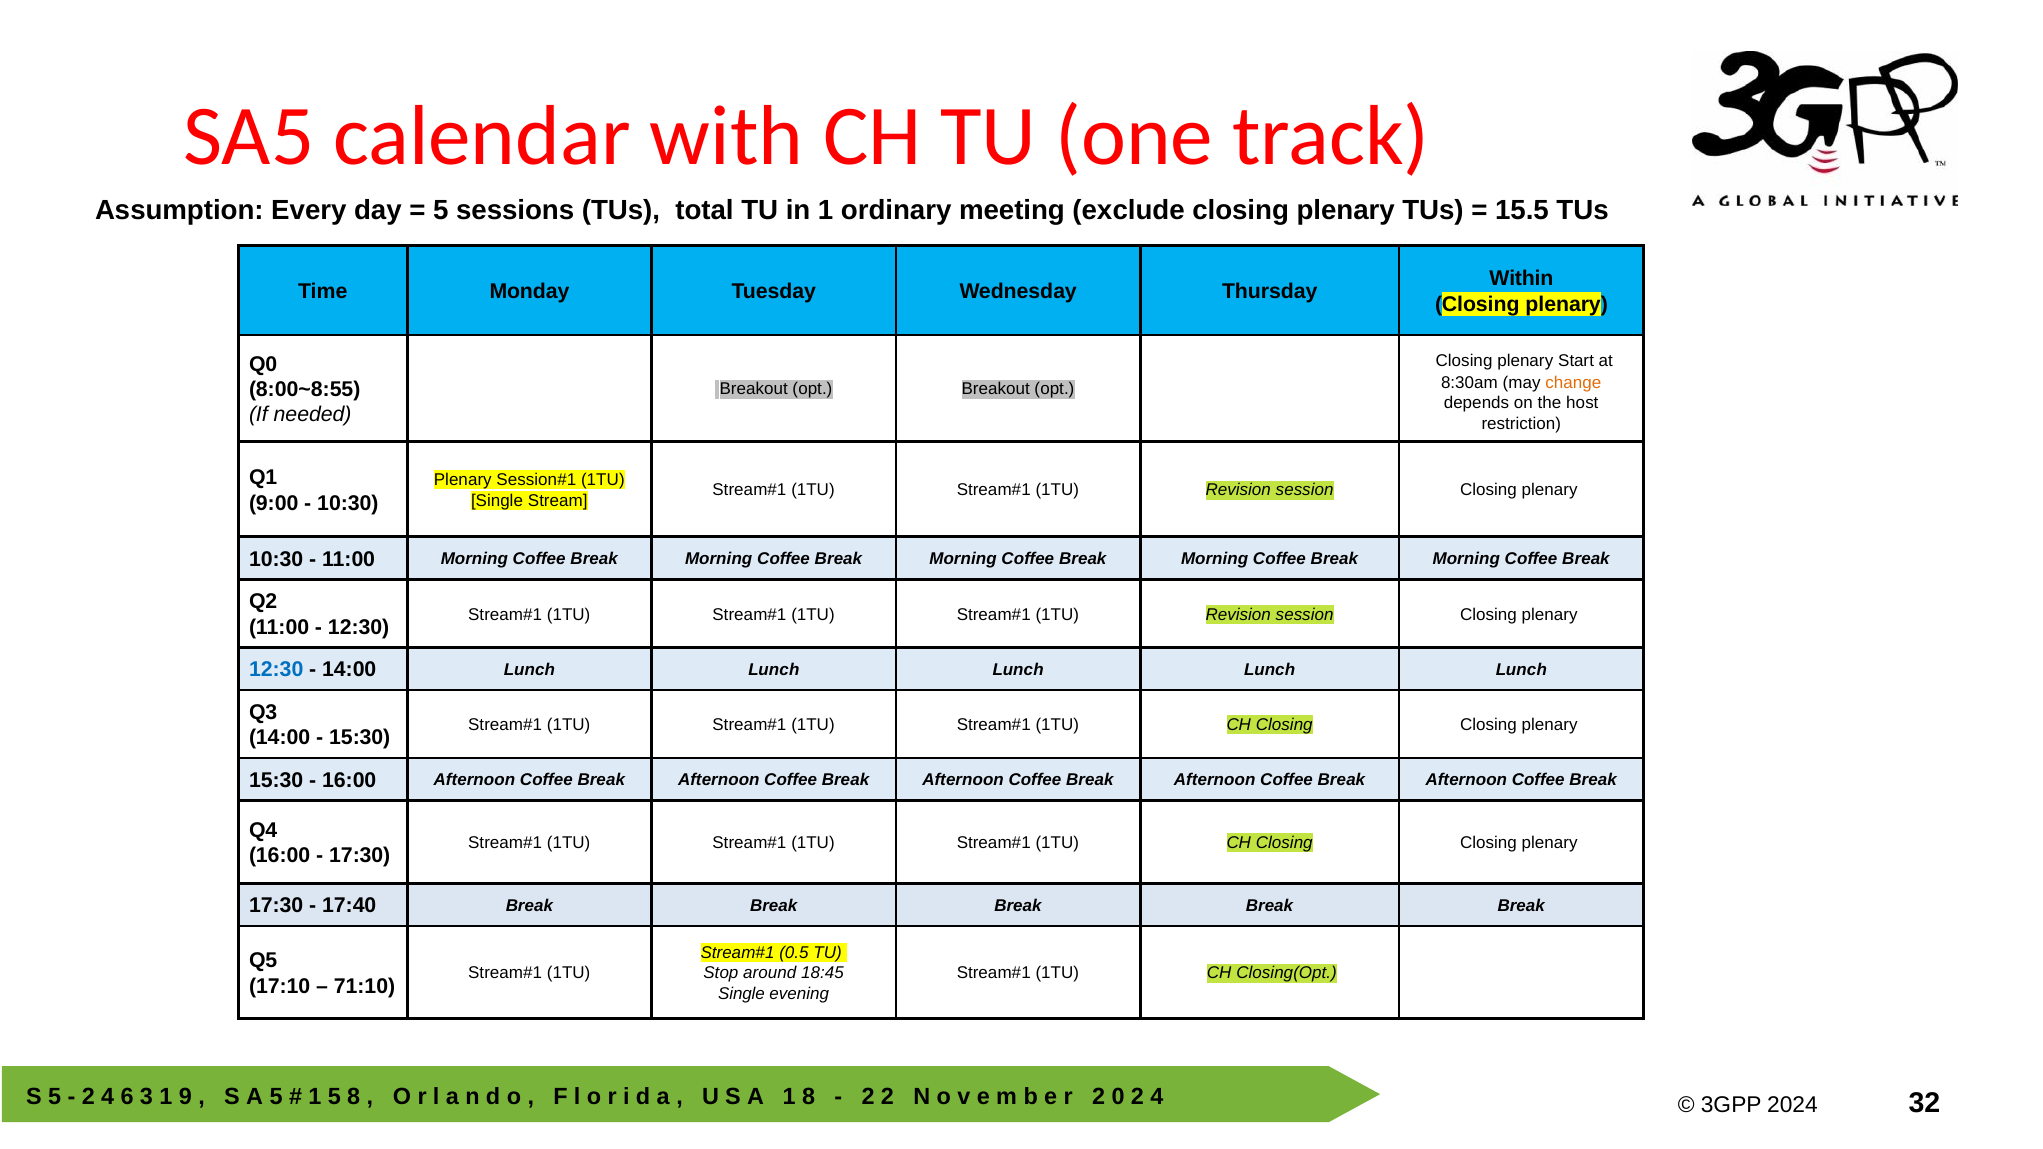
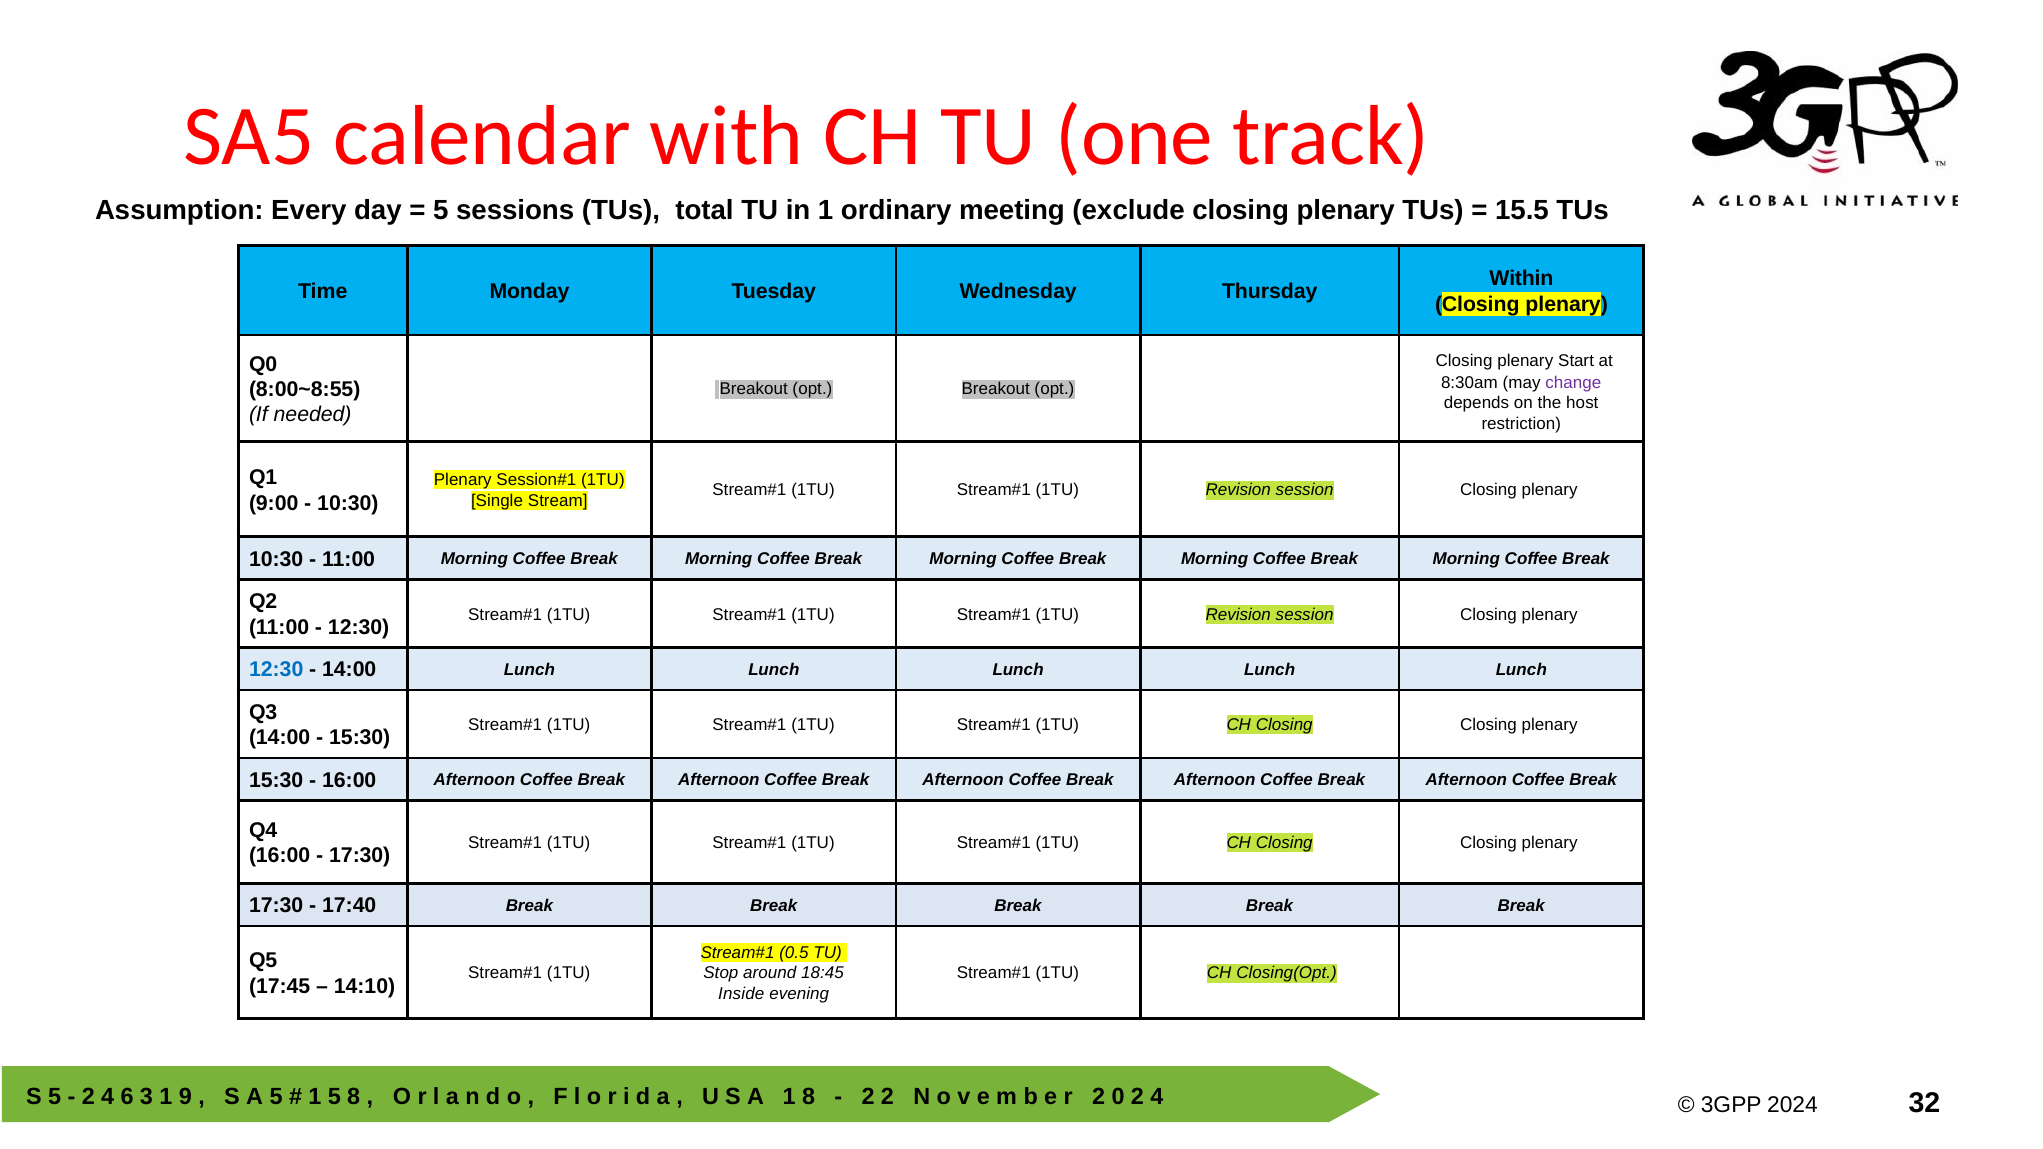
change colour: orange -> purple (1573, 383)
17:10: 17:10 -> 17:45 (280, 986)
71:10: 71:10 -> 14:10 (365, 986)
Single: Single -> Inside (741, 994)
